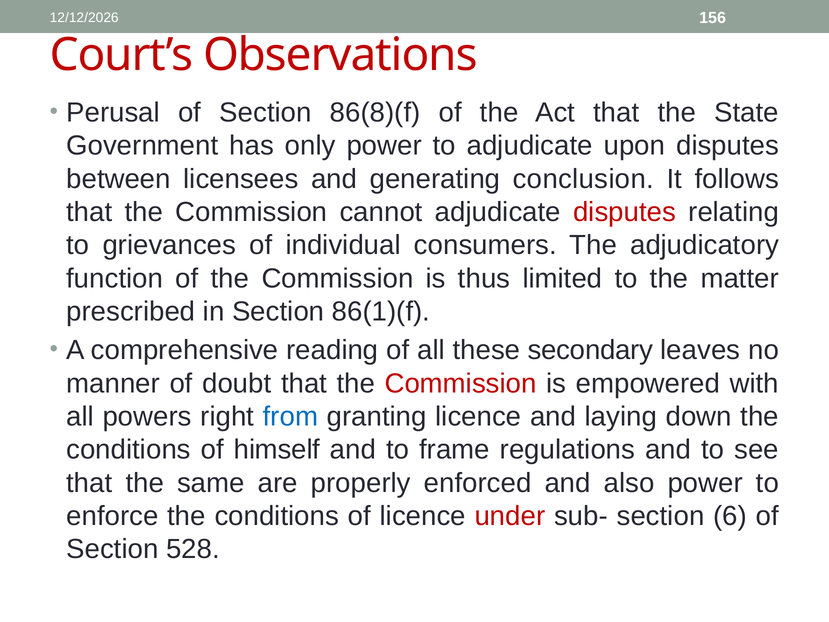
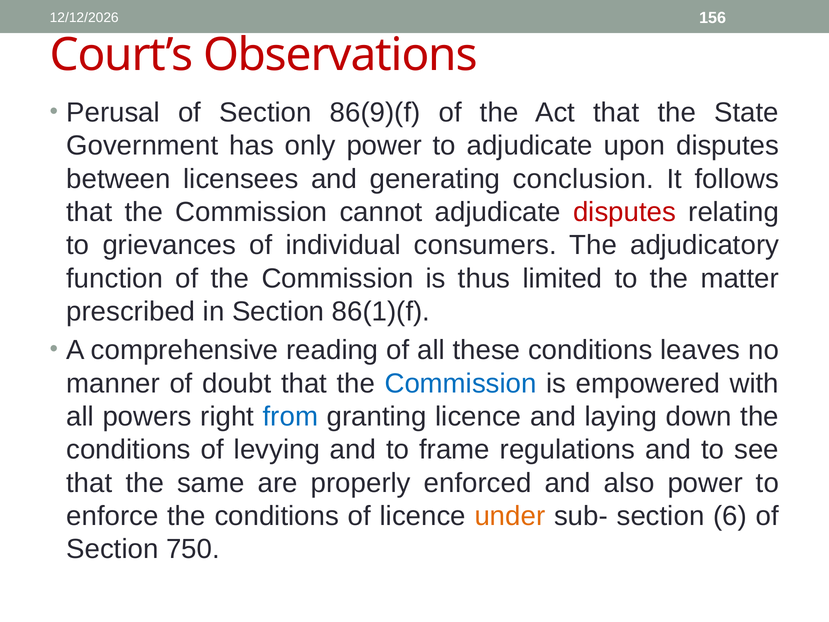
86(8)(f: 86(8)(f -> 86(9)(f (375, 112)
these secondary: secondary -> conditions (590, 350)
Commission colour: red -> blue (461, 383)
himself: himself -> levying (277, 450)
under colour: red -> orange (510, 516)
528: 528 -> 750 (193, 549)
